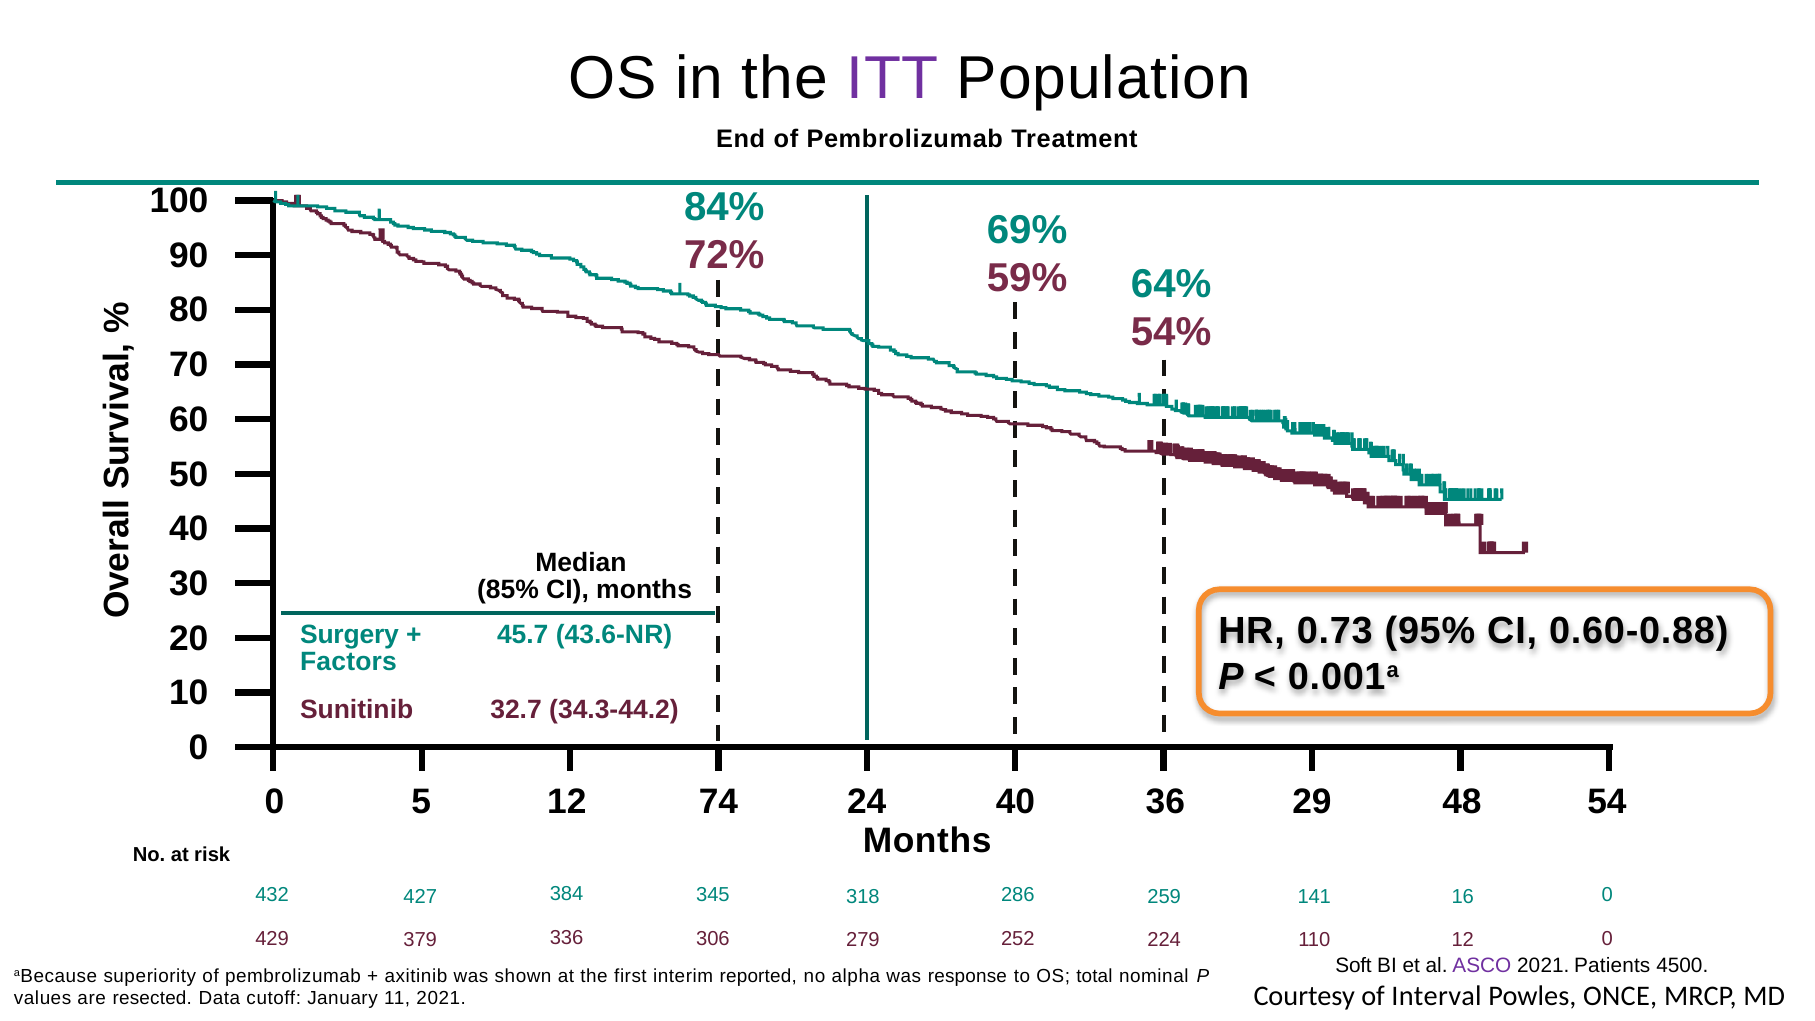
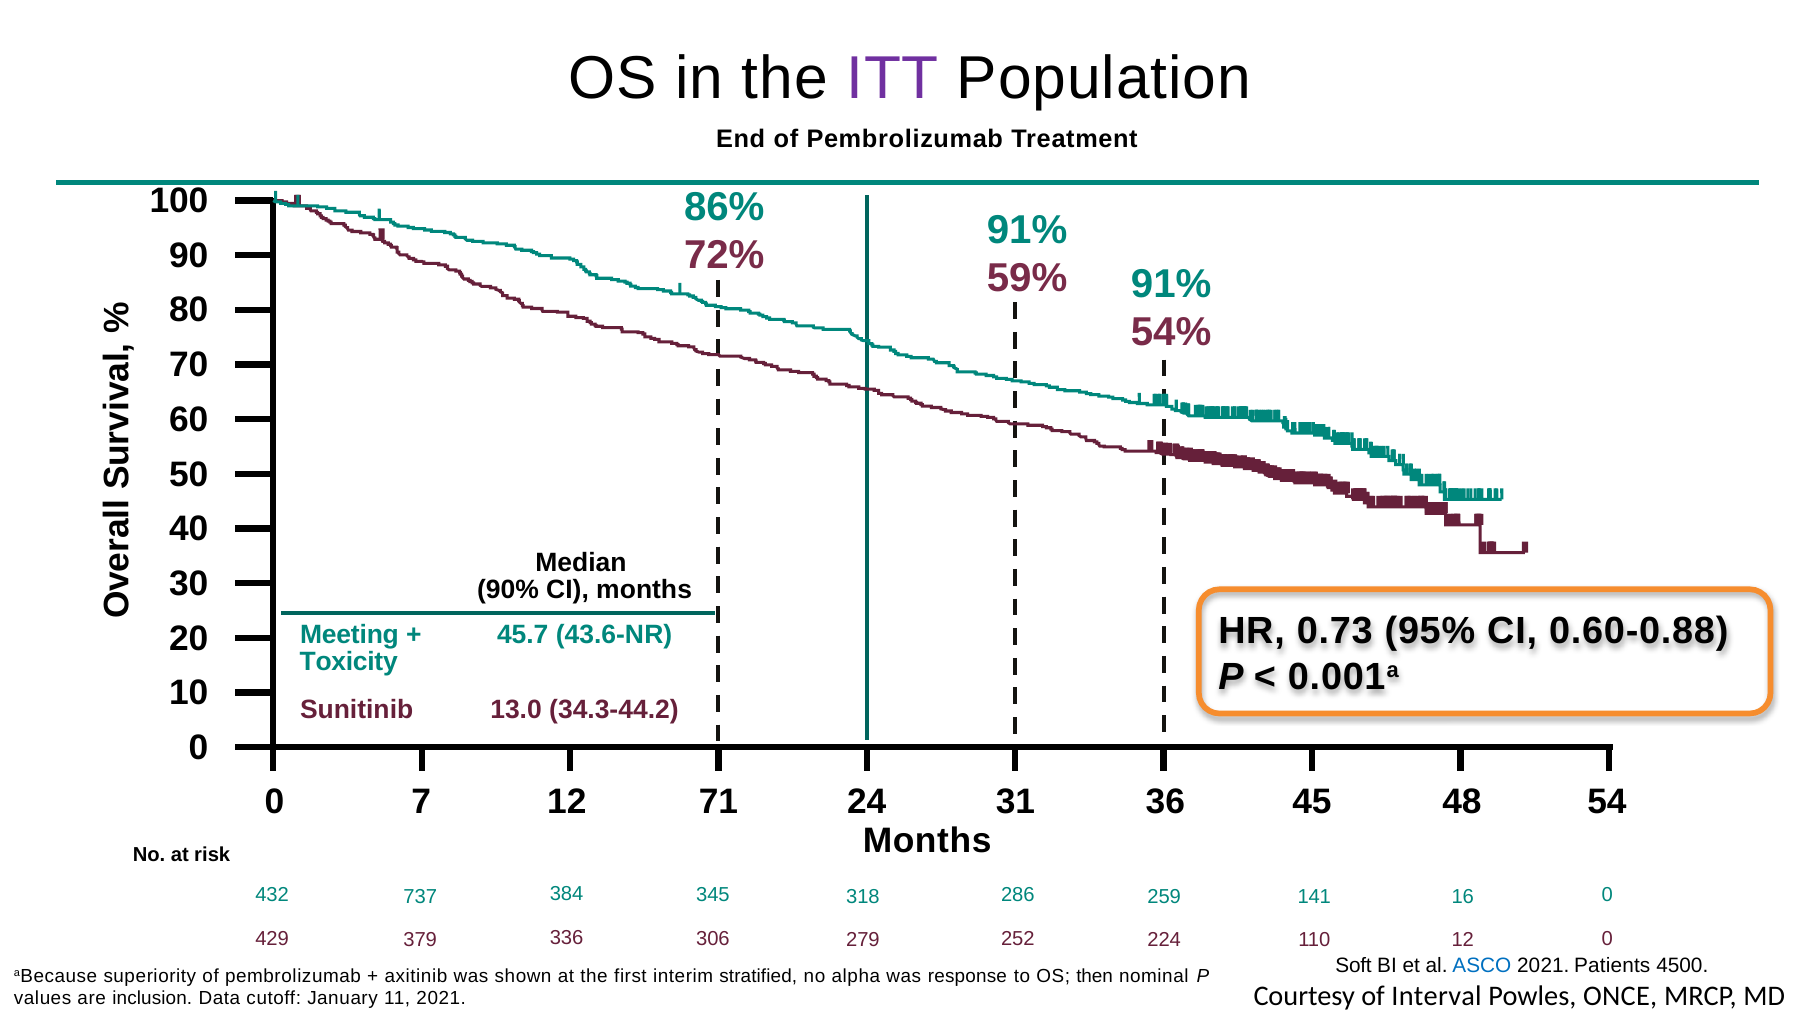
84%: 84% -> 86% (724, 207)
69%: 69% -> 91% (1027, 230)
64%: 64% -> 91% (1171, 284)
85%: 85% -> 90% (508, 590)
Surgery: Surgery -> Meeting (349, 635)
Factors: Factors -> Toxicity (349, 661)
32.7: 32.7 -> 13.0 (516, 710)
5: 5 -> 7 (421, 802)
74: 74 -> 71 (718, 802)
24 40: 40 -> 31 (1015, 802)
29: 29 -> 45 (1312, 802)
427: 427 -> 737 (420, 897)
ASCO colour: purple -> blue (1482, 965)
reported: reported -> stratified (758, 976)
total: total -> then (1095, 976)
resected: resected -> inclusion (152, 998)
